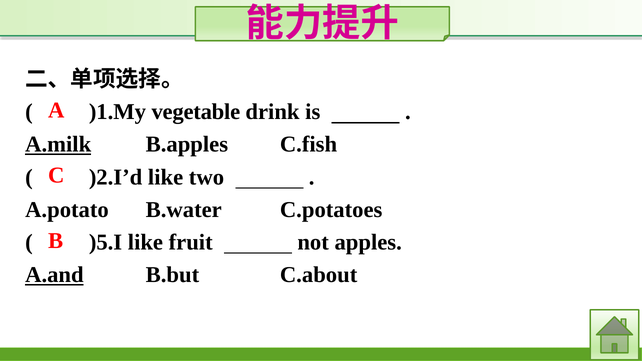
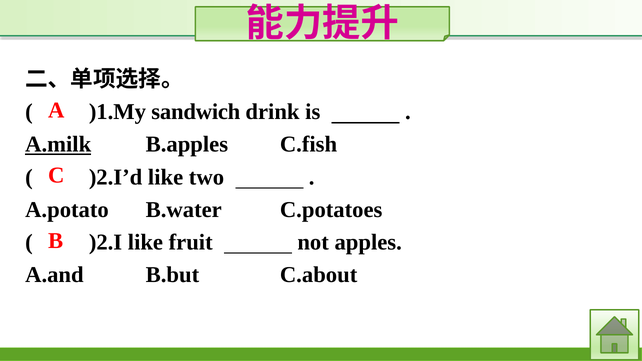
vegetable: vegetable -> sandwich (196, 112)
)5.I: )5.I -> )2.I (106, 242)
A.and underline: present -> none (54, 275)
